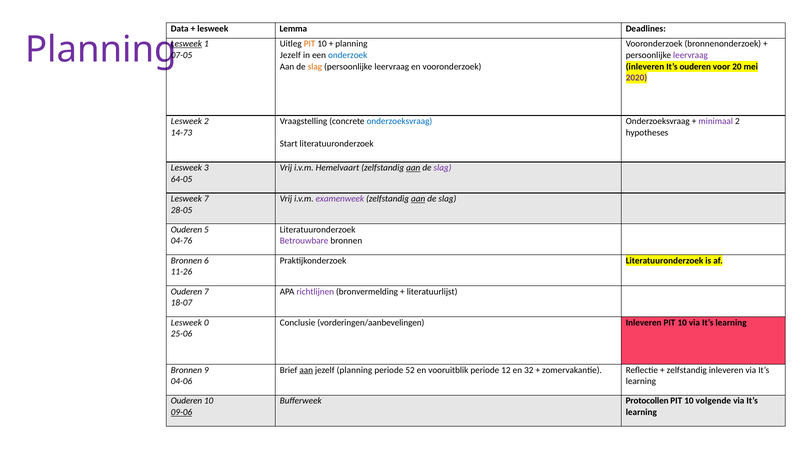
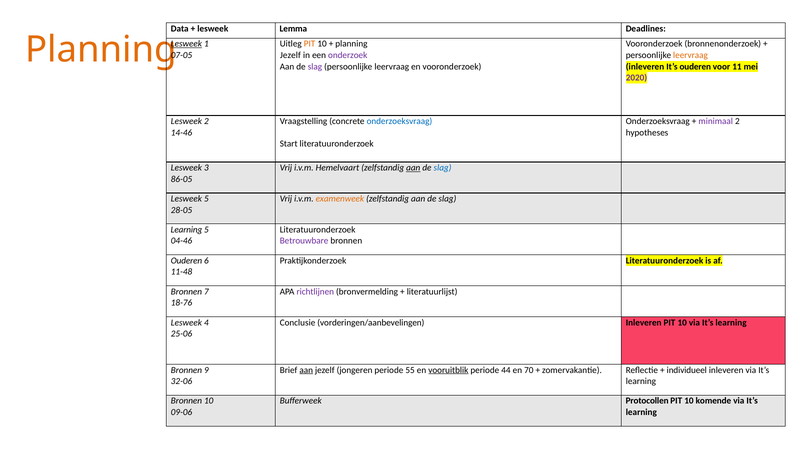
Planning colour: purple -> orange (101, 50)
onderzoek colour: blue -> purple (348, 55)
leervraag colour: purple -> orange (691, 55)
slag colour: orange -> purple (315, 67)
20: 20 -> 11 (737, 67)
14-73: 14-73 -> 14-46 (182, 133)
slag colour: purple -> blue (443, 168)
64-05: 64-05 -> 86-05 (182, 179)
Lesweek 7: 7 -> 5 (206, 199)
examenweek colour: purple -> orange (340, 199)
aan underline: present -> none (418, 199)
Ouderen: Ouderen -> Learning (186, 230)
04-76: 04-76 -> 04-46 (182, 241)
Bronnen: Bronnen -> Ouderen (186, 261)
11-26: 11-26 -> 11-48 (182, 272)
Ouderen: Ouderen -> Bronnen (186, 291)
18-07: 18-07 -> 18-76 (182, 303)
0: 0 -> 4 (206, 322)
jezelf planning: planning -> jongeren (355, 370)
52: 52 -> 55 (410, 370)
vooruitblik underline: none -> present (448, 370)
12: 12 -> 44 (506, 370)
32: 32 -> 70 (529, 370)
zelfstandig: zelfstandig -> individueel (687, 370)
04-06: 04-06 -> 32-06 (182, 381)
Ouderen: Ouderen -> Bronnen (186, 401)
volgende: volgende -> komende (713, 401)
09-06 underline: present -> none (182, 412)
